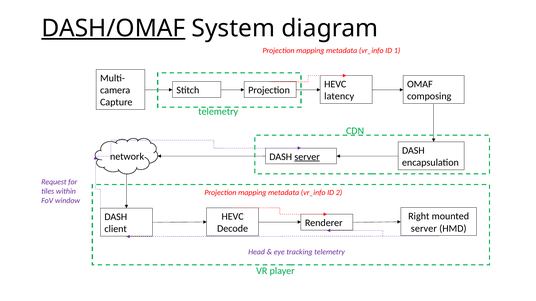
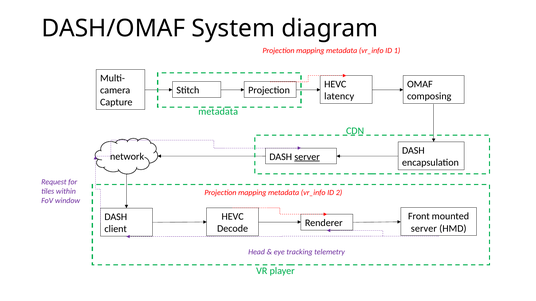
DASH/OMAF underline: present -> none (113, 28)
telemetry: telemetry -> metadata (218, 112)
Right: Right -> Front (419, 217)
